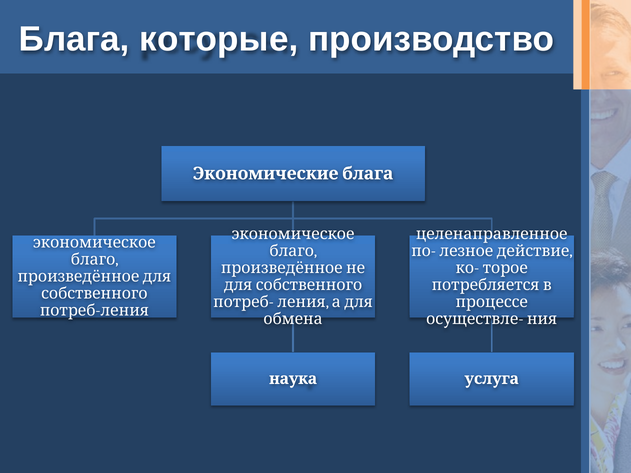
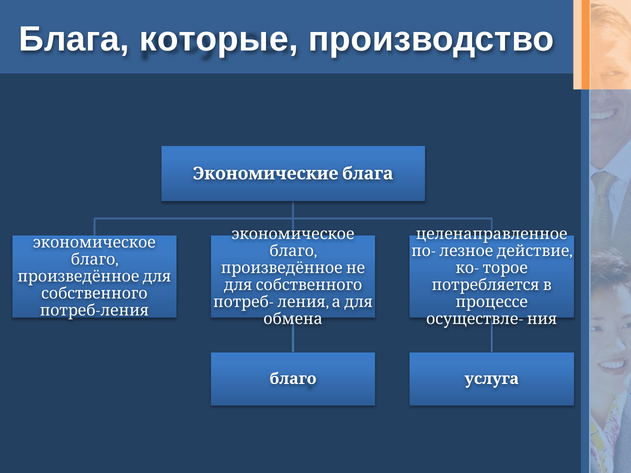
наука: наука -> благо (293, 379)
